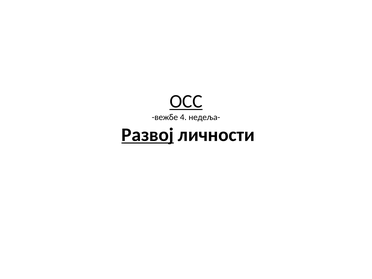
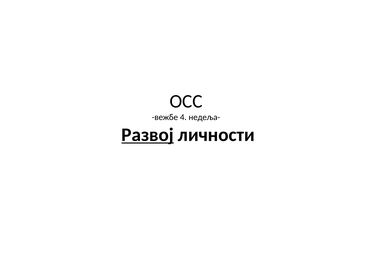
ОСС underline: present -> none (186, 101)
